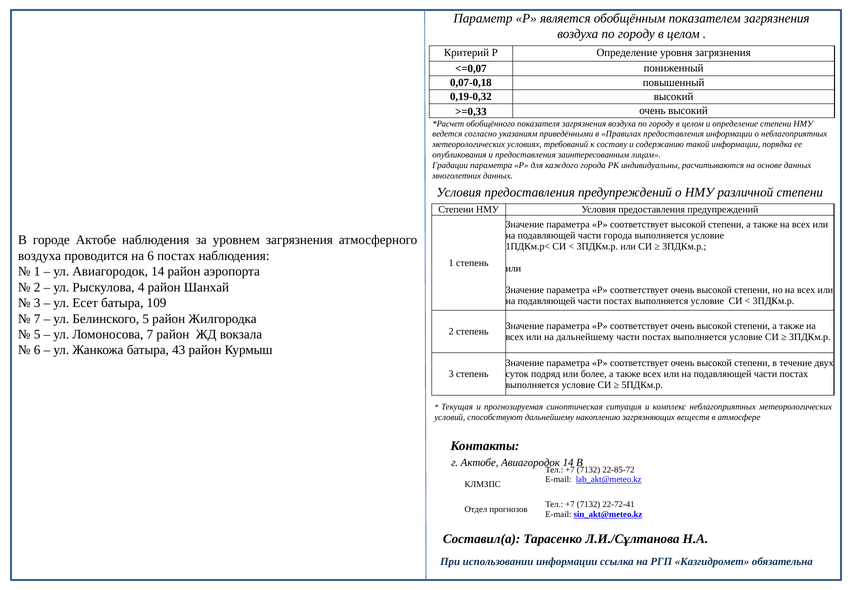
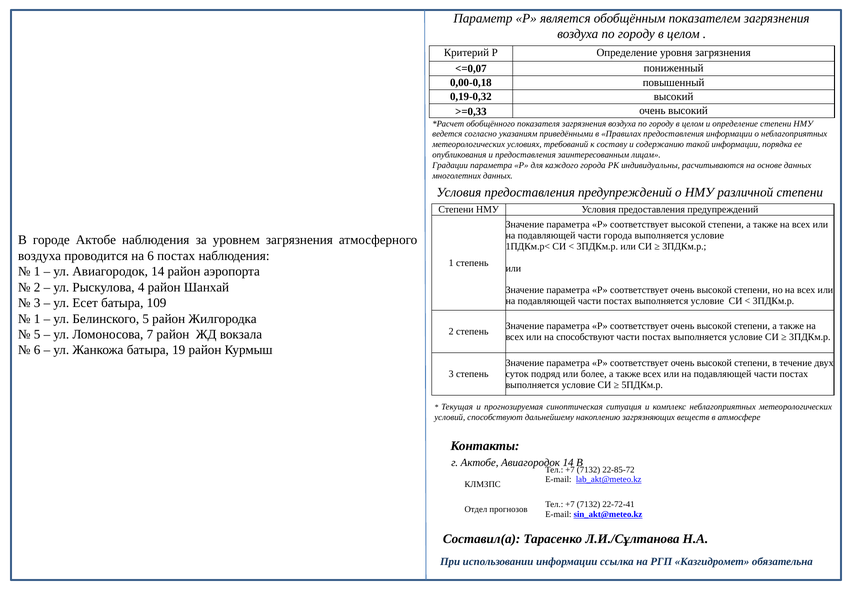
0,07-0,18: 0,07-0,18 -> 0,00-0,18 (471, 83)
7: 7 -> 1 (37, 319)
на дальнейшему: дальнейшему -> способствуют (585, 337)
43: 43 -> 19 (179, 350)
